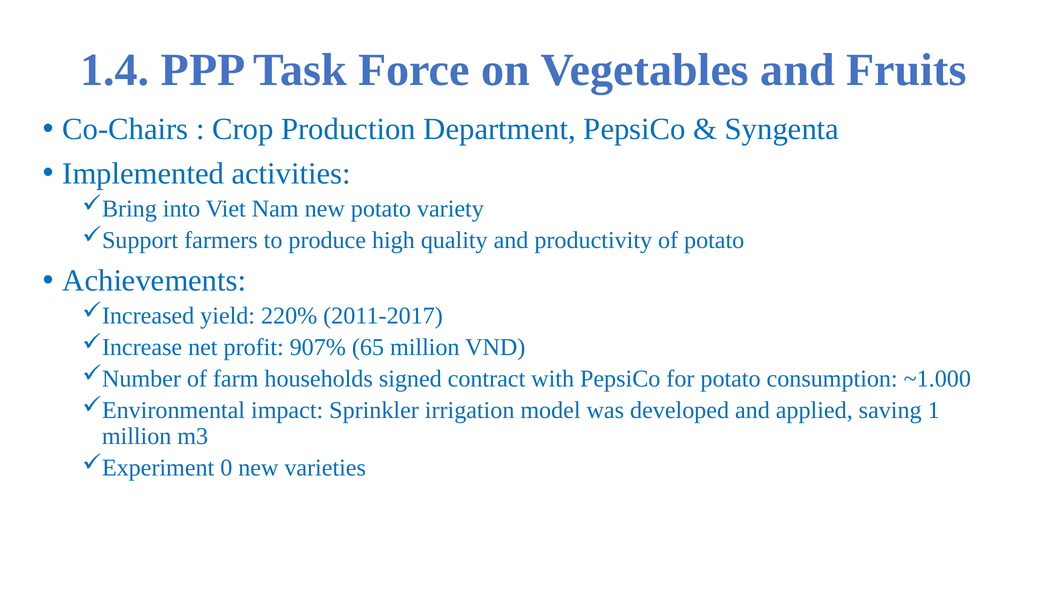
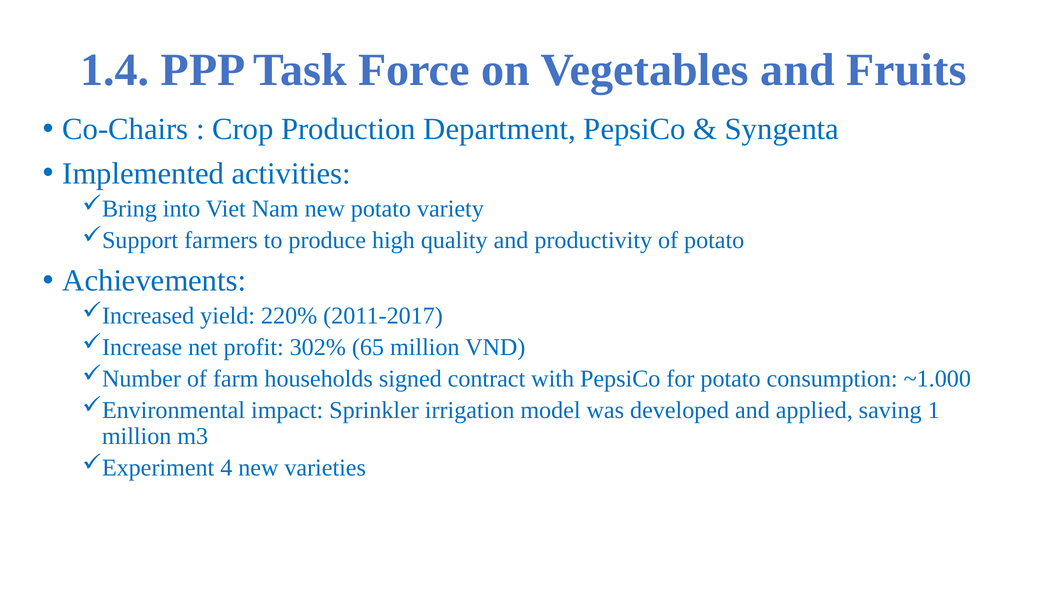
907%: 907% -> 302% (318, 347)
0: 0 -> 4 (226, 468)
